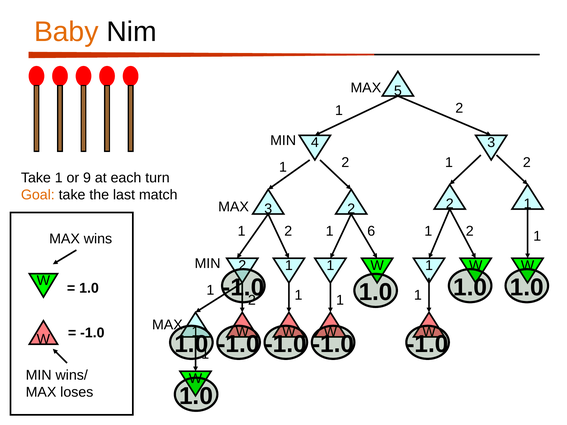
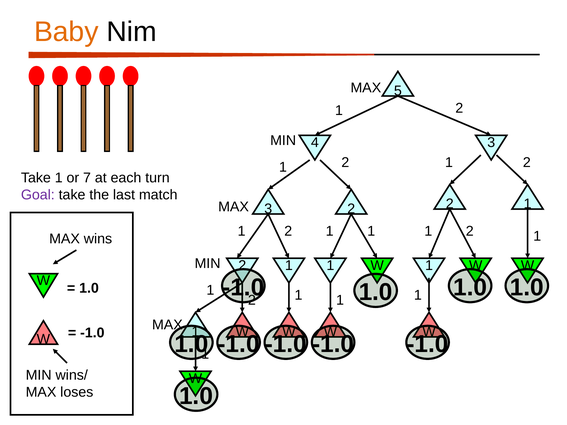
9: 9 -> 7 (87, 178)
Goal colour: orange -> purple (38, 195)
6: 6 -> 1 (371, 231)
